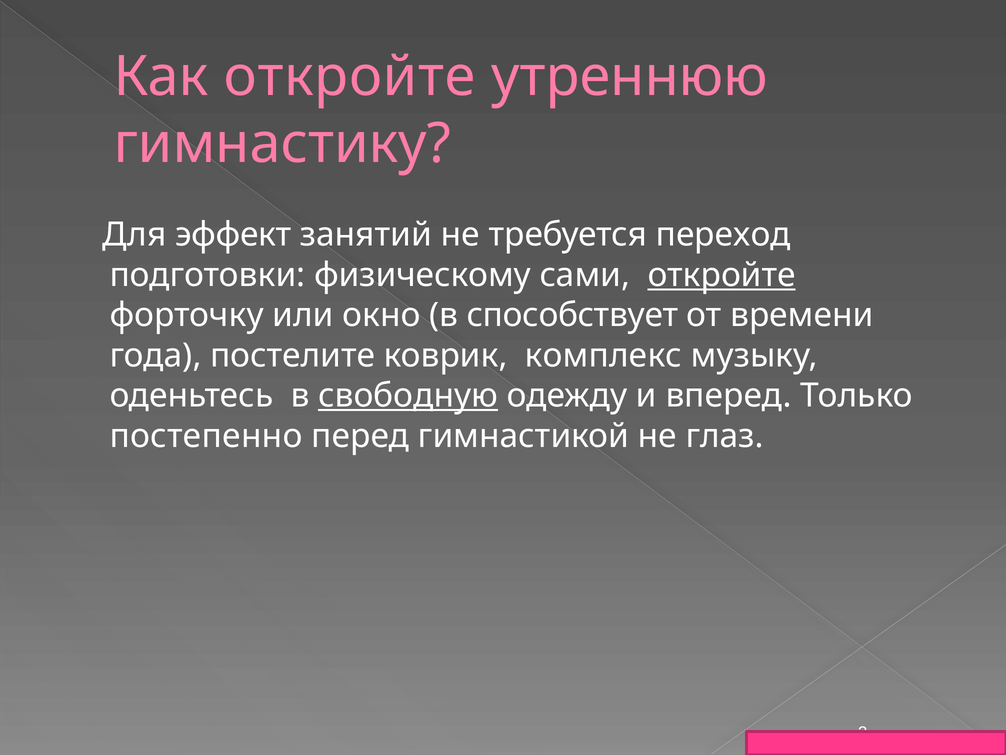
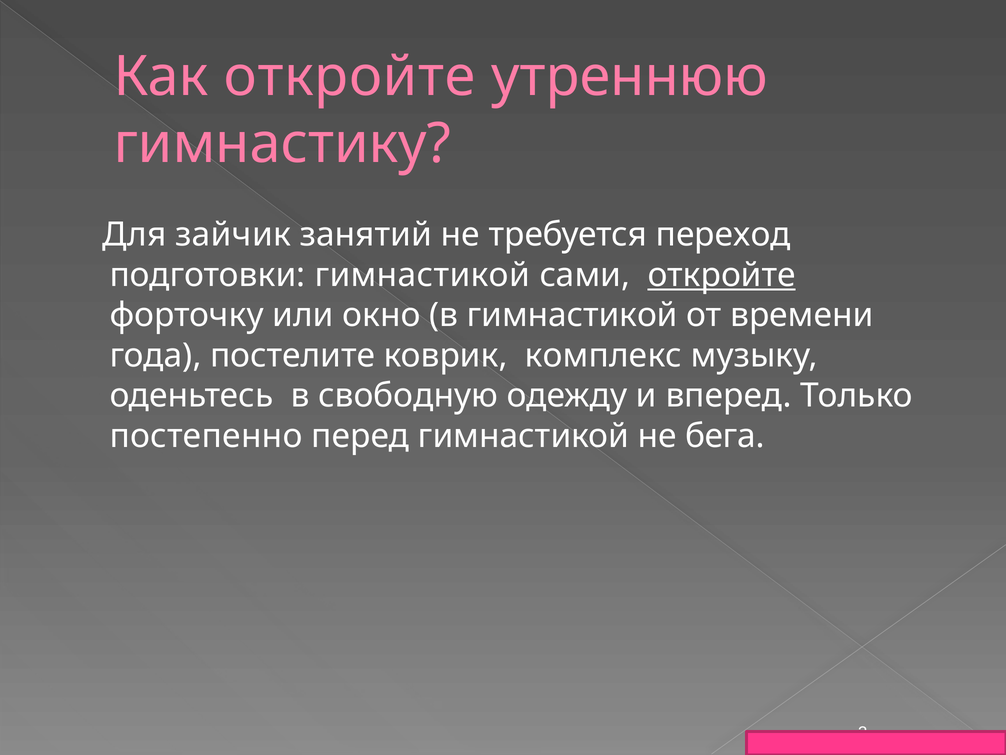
эффект: эффект -> зайчик (233, 235)
подготовки физическому: физическому -> гимнастикой (422, 275)
в способствует: способствует -> гимнастикой (572, 315)
свободную underline: present -> none (408, 396)
глаз: глаз -> бега (725, 436)
